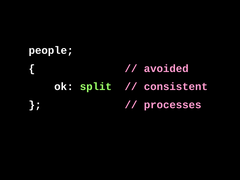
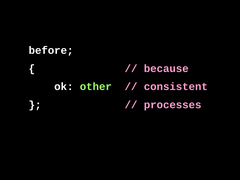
people: people -> before (51, 50)
avoided: avoided -> because (166, 68)
split: split -> other (96, 87)
